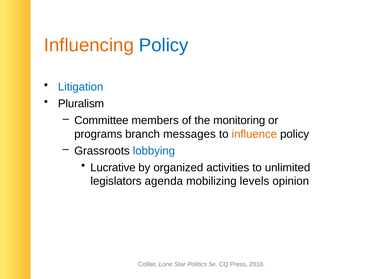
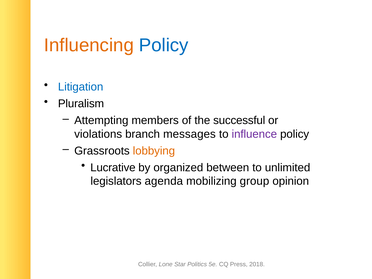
Committee: Committee -> Attempting (101, 120)
monitoring: monitoring -> successful (239, 120)
programs: programs -> violations (98, 134)
influence colour: orange -> purple (254, 134)
lobbying colour: blue -> orange (154, 151)
activities: activities -> between (228, 168)
levels: levels -> group (254, 181)
